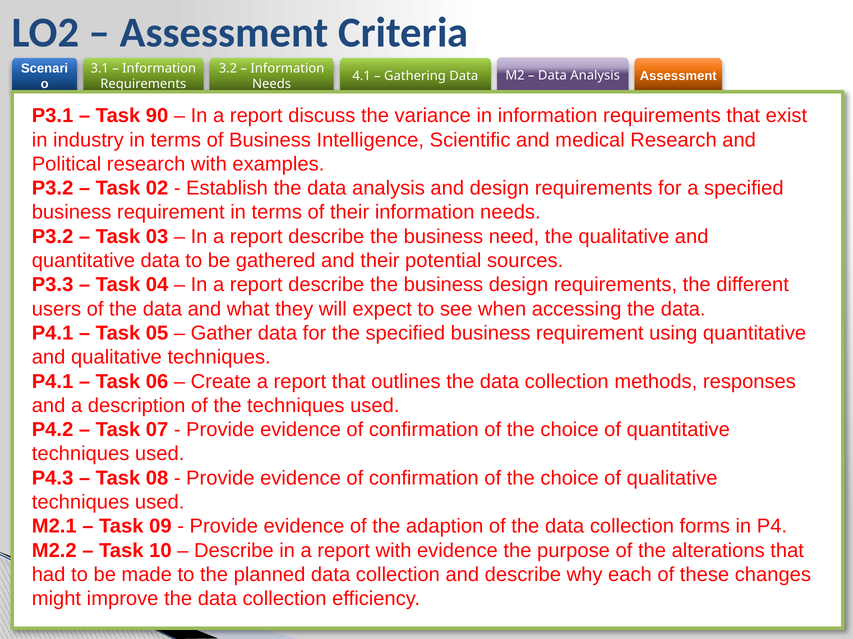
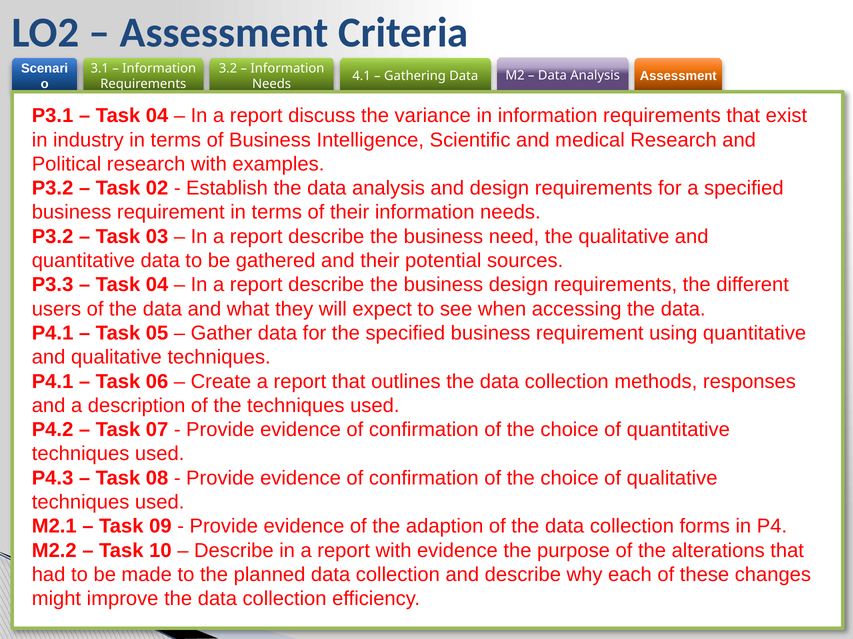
90: 90 -> 04 (157, 116)
